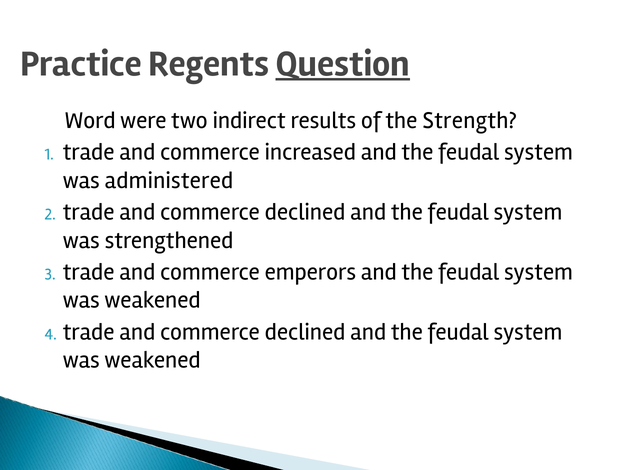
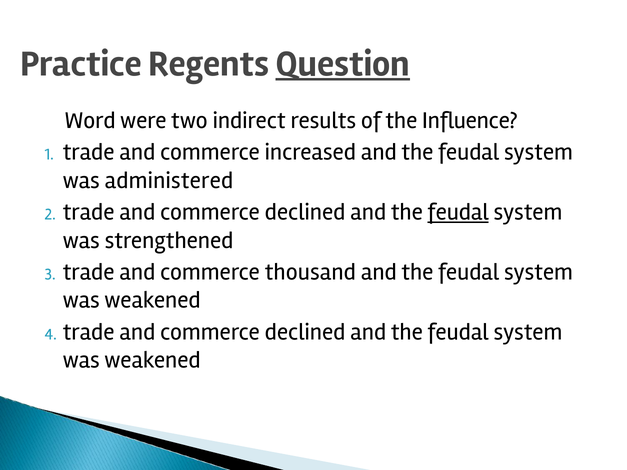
Strength: Strength -> Influence (470, 120)
feudal underline: none -> present (458, 212)
emperors: emperors -> thousand (310, 272)
